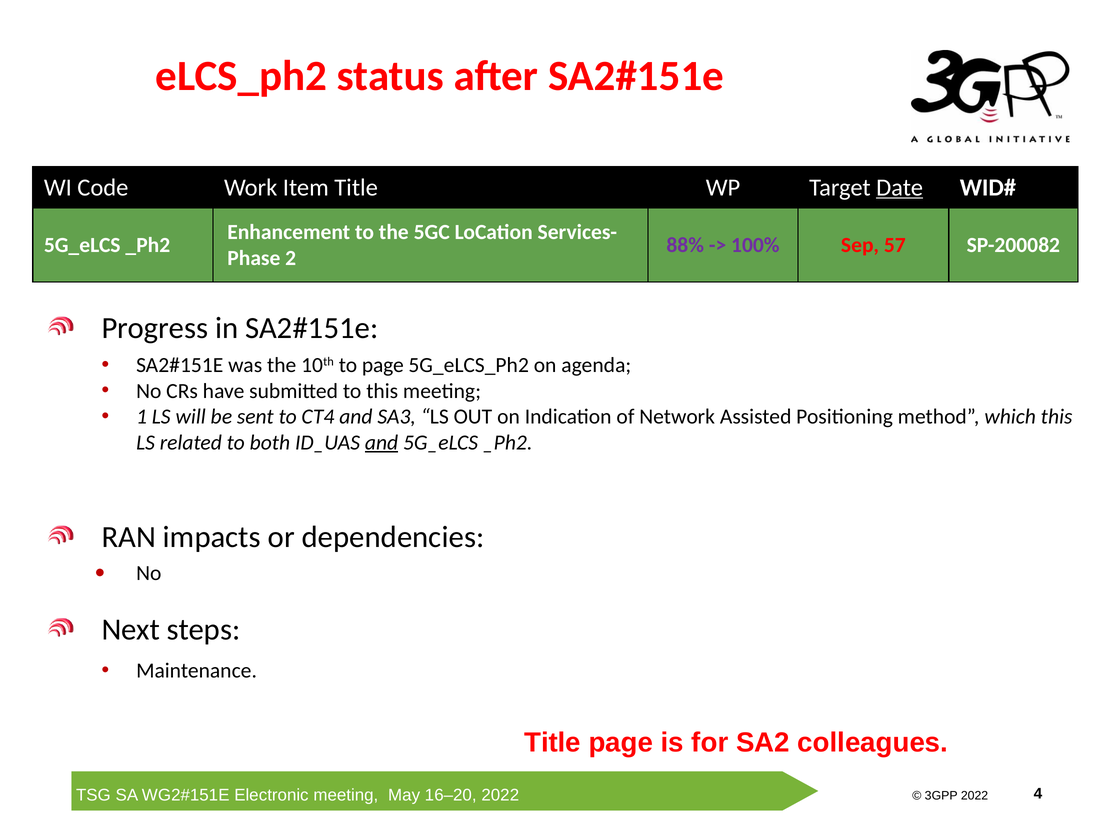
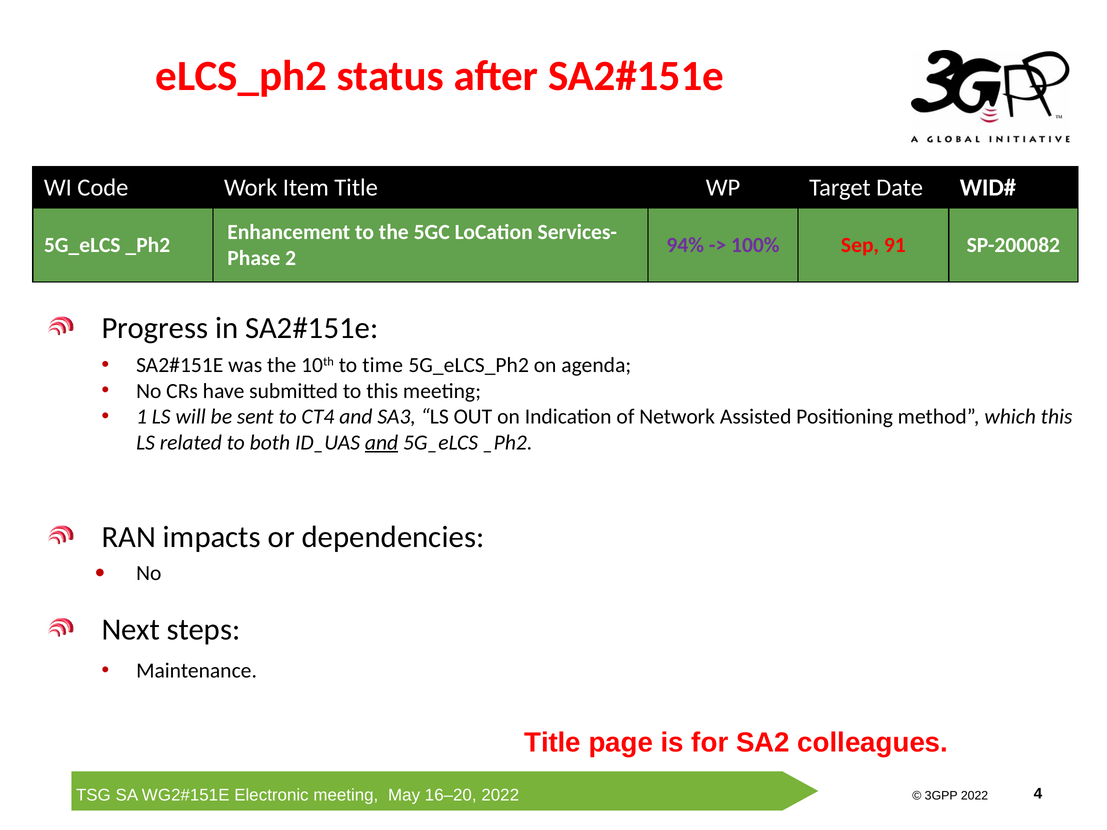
Date underline: present -> none (900, 187)
88%: 88% -> 94% (685, 245)
57: 57 -> 91 (895, 245)
to page: page -> time (383, 365)
